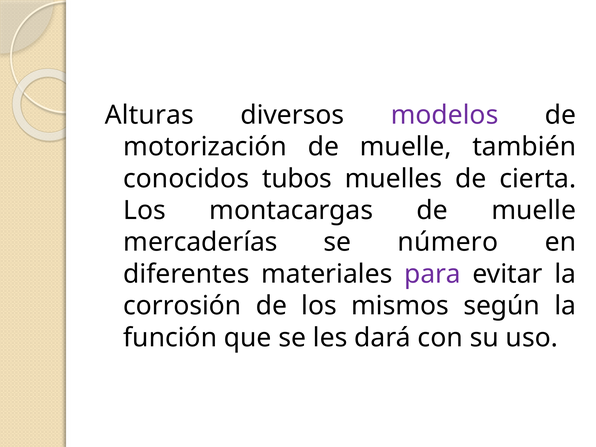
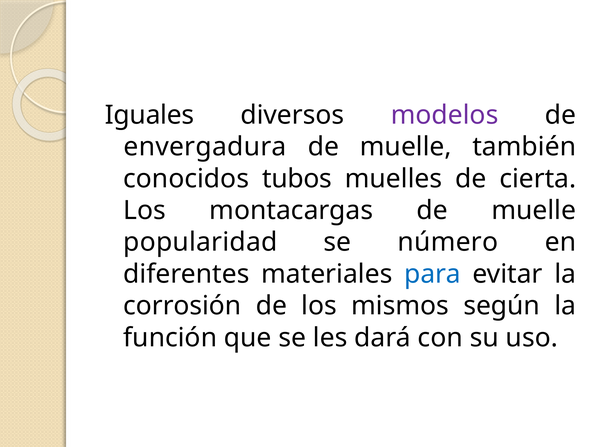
Alturas: Alturas -> Iguales (150, 115)
motorización: motorización -> envergadura (205, 147)
mercaderías: mercaderías -> popularidad (200, 242)
para colour: purple -> blue (433, 274)
